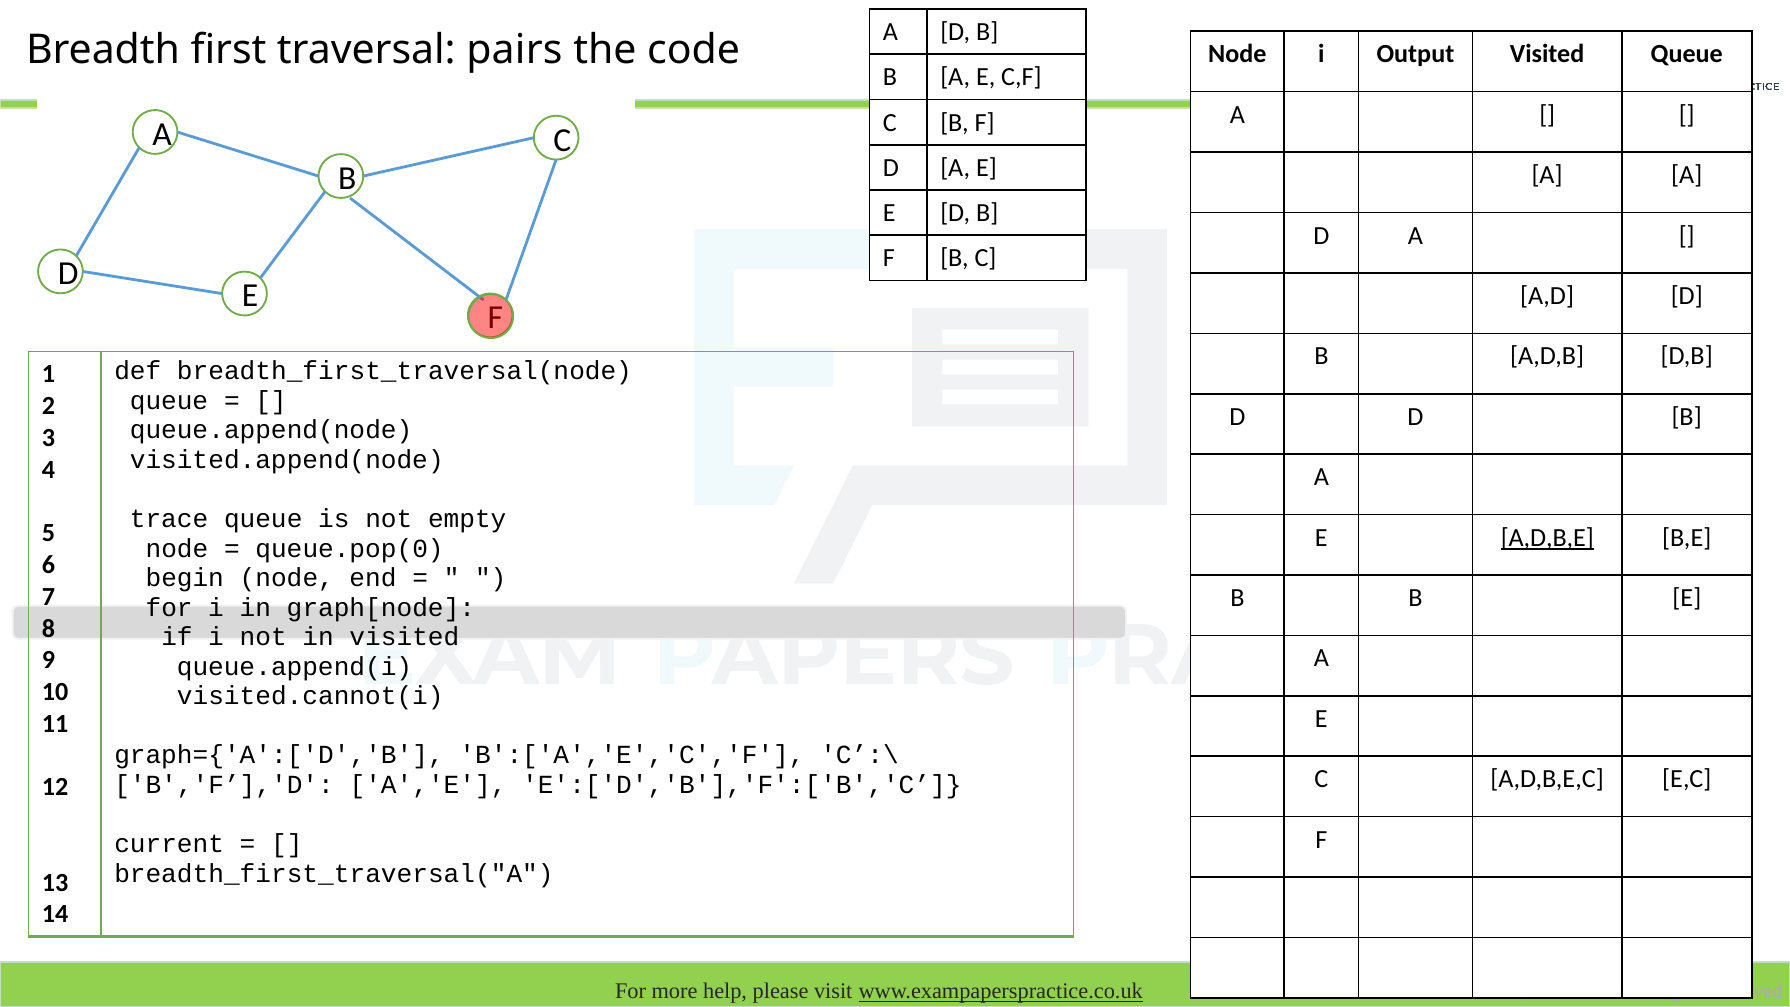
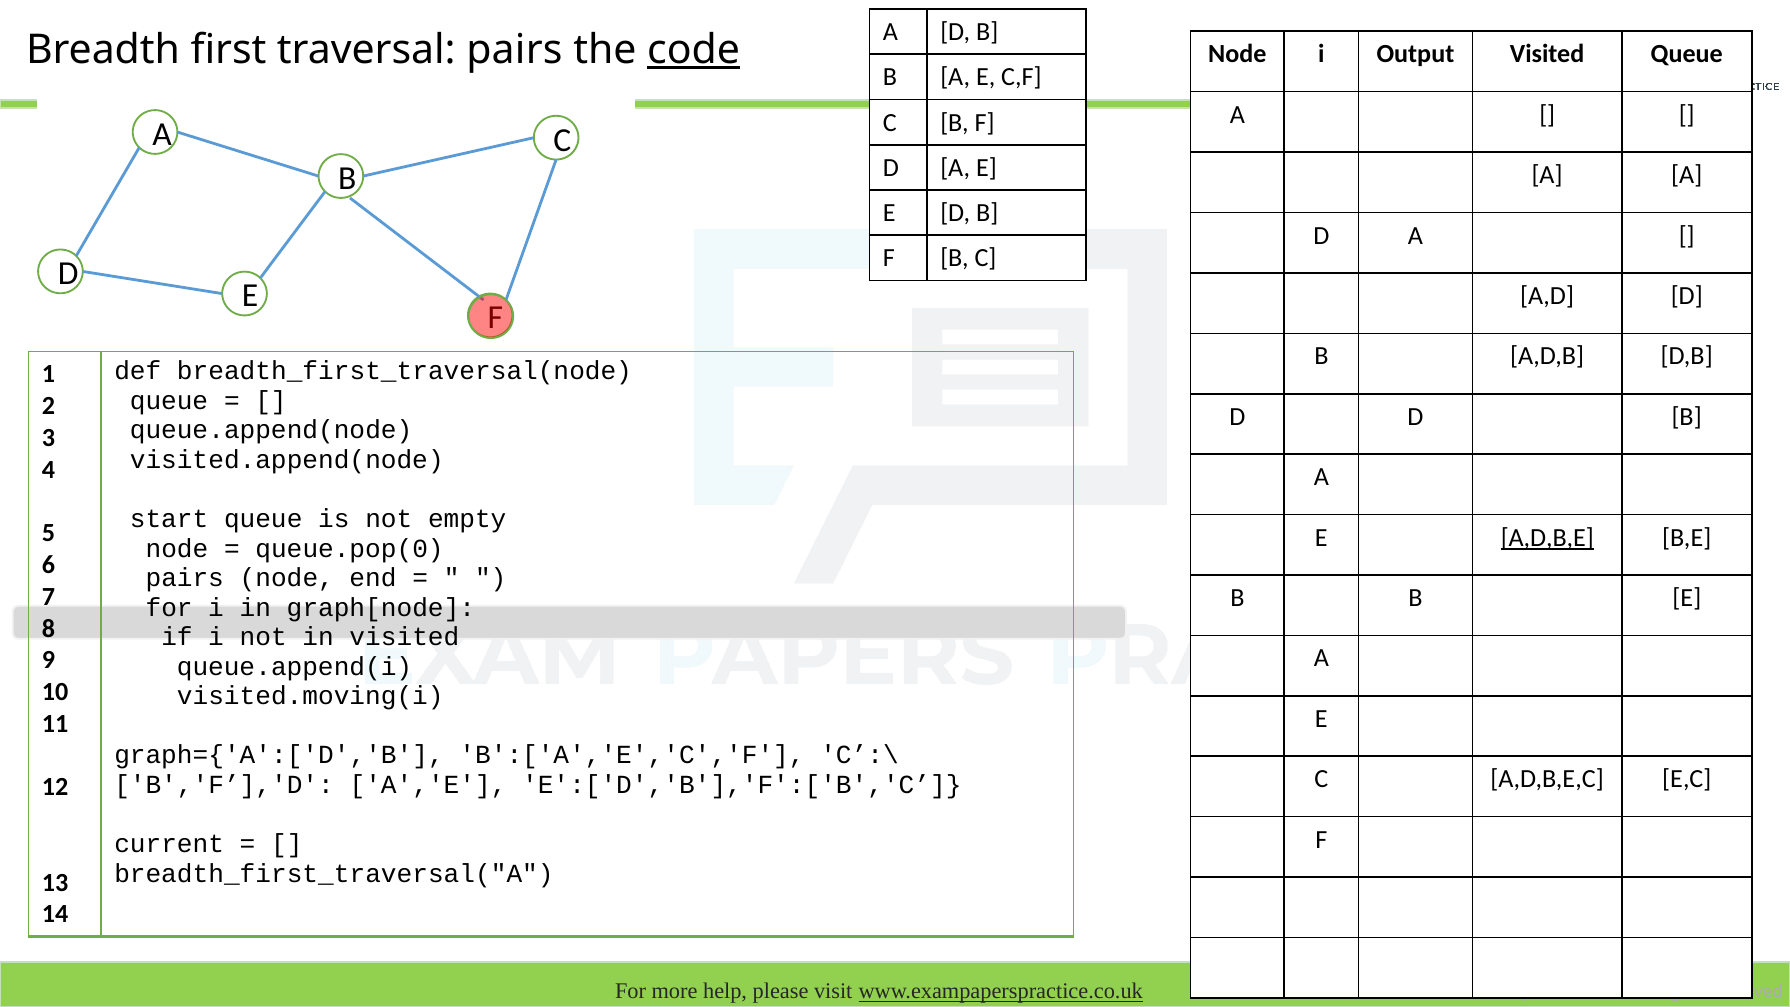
code underline: none -> present (694, 50)
trace: trace -> start (169, 519)
begin: begin -> pairs (185, 578)
visited.cannot(i: visited.cannot(i -> visited.moving(i (310, 696)
